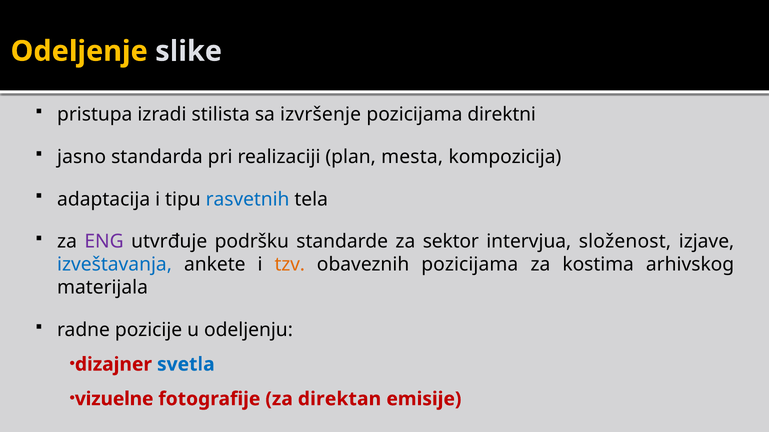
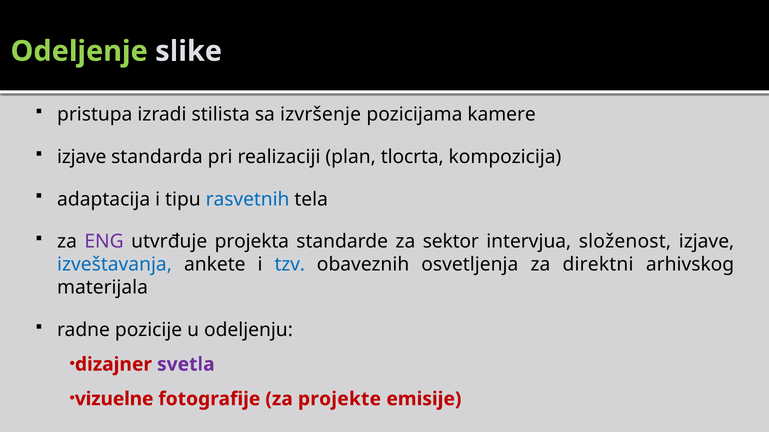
Odeljenje colour: yellow -> light green (79, 51)
direktni: direktni -> kamere (502, 115)
jasno: jasno -> izjave (82, 157)
mesta: mesta -> tlocrta (412, 157)
podršku: podršku -> projekta (252, 242)
tzv colour: orange -> blue (290, 265)
obaveznih pozicijama: pozicijama -> osvetljenja (470, 265)
kostima: kostima -> direktni (598, 265)
svetla colour: blue -> purple (186, 365)
direktan: direktan -> projekte (339, 399)
